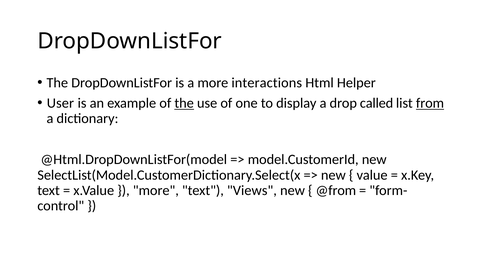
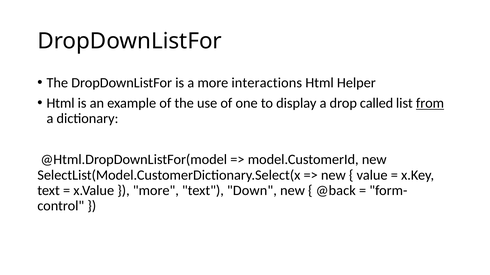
User: User -> Html (61, 103)
the underline: present -> none (184, 103)
Views: Views -> Down (252, 191)
@from: @from -> @back (336, 191)
